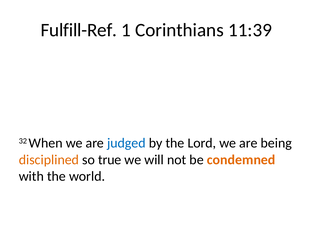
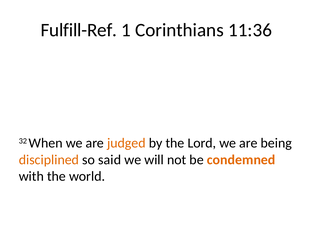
11:39: 11:39 -> 11:36 (250, 30)
judged colour: blue -> orange (126, 144)
true: true -> said (110, 160)
